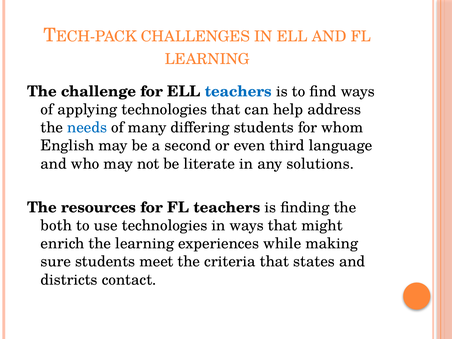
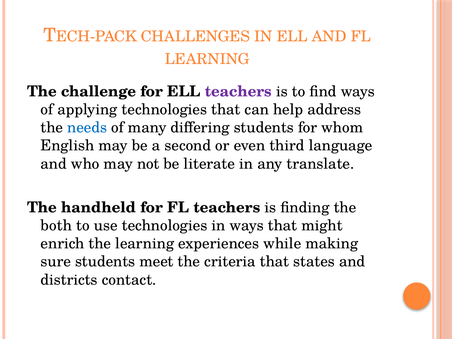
teachers colour: blue -> purple (238, 91)
solutions: solutions -> translate (320, 164)
resources: resources -> handheld (99, 207)
